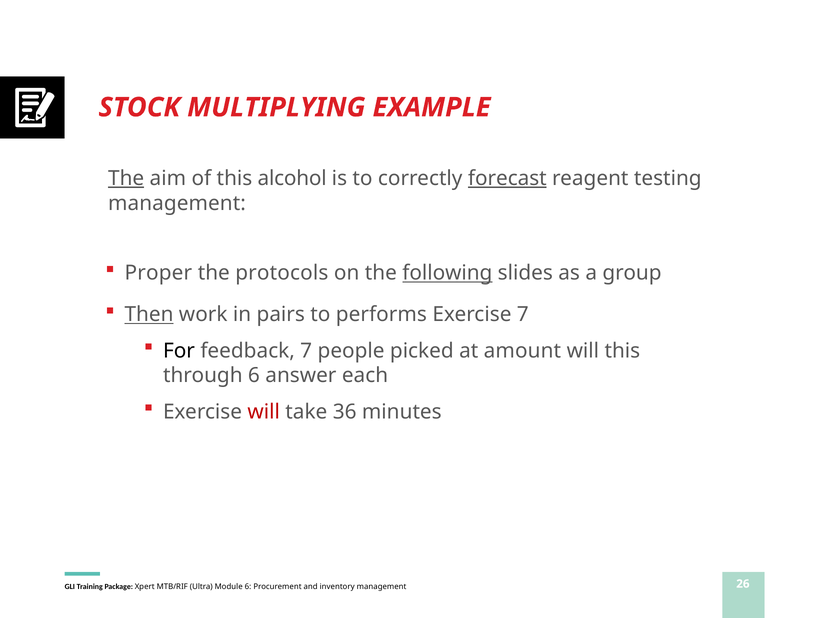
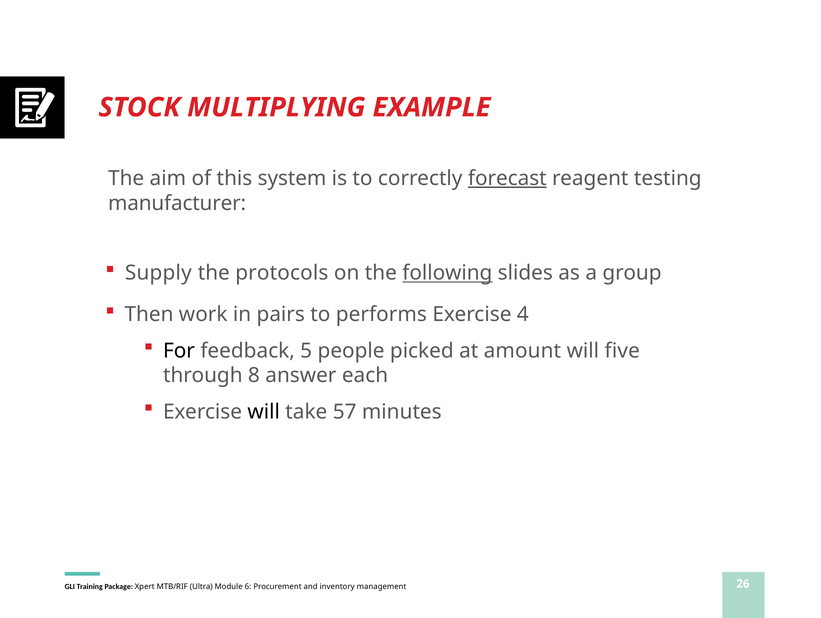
The underline: present -> none (126, 178)
alcohol: alcohol -> system (292, 178)
management: management -> manufacturer (177, 203)
Proper: Proper -> Supply (158, 273)
Then underline: present -> none (149, 315)
Exercise 7: 7 -> 4 (523, 315)
feedback 7: 7 -> 5 (306, 351)
will this: this -> five (622, 351)
through 6: 6 -> 8 (254, 376)
will colour: red -> black (264, 412)
36: 36 -> 57 (345, 412)
